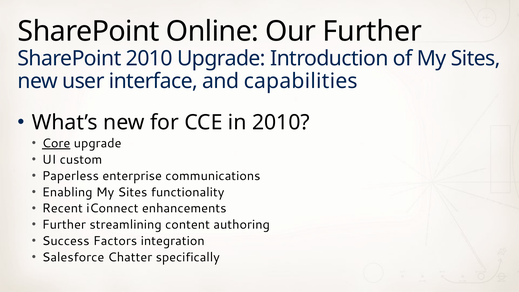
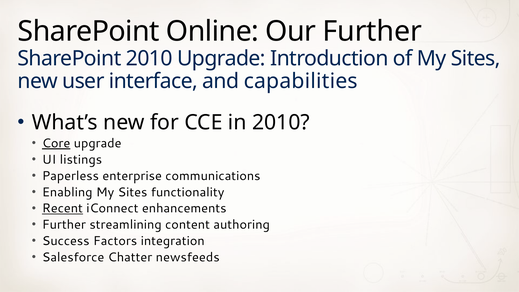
custom: custom -> listings (81, 160)
Recent underline: none -> present (62, 208)
specifically: specifically -> newsfeeds (188, 257)
